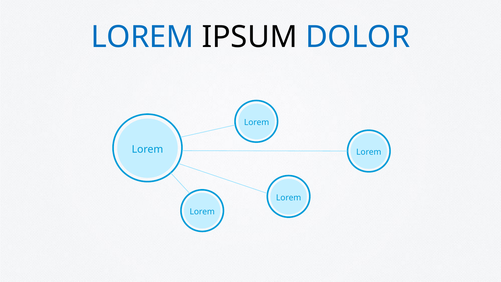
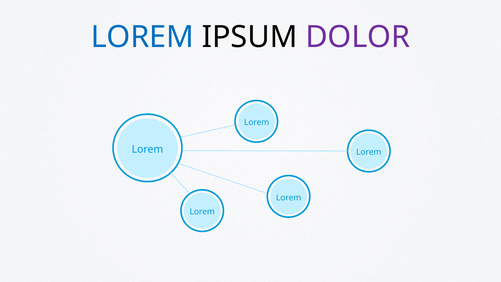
DOLOR colour: blue -> purple (358, 37)
